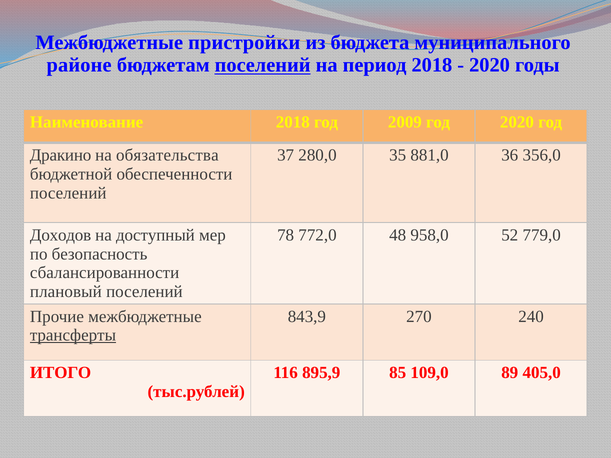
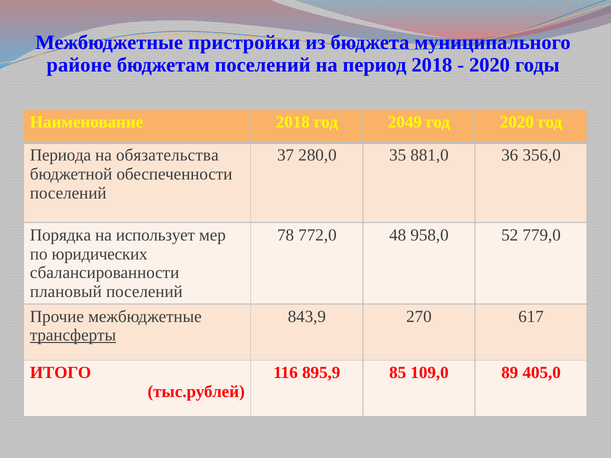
поселений underline: present -> none (263, 65)
2009: 2009 -> 2049 (405, 122)
Дракино: Дракино -> Периода (61, 155)
Доходов: Доходов -> Порядка (61, 235)
доступный: доступный -> использует (155, 235)
безопасность: безопасность -> юридических (100, 254)
240: 240 -> 617 (531, 317)
